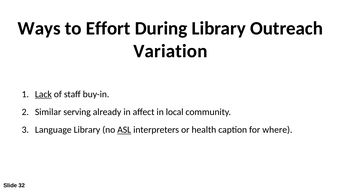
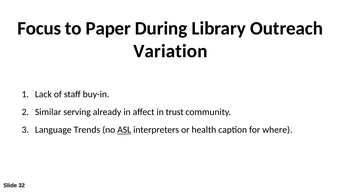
Ways: Ways -> Focus (39, 28)
Effort: Effort -> Paper (108, 28)
Lack underline: present -> none (43, 94)
local: local -> trust (175, 112)
Language Library: Library -> Trends (87, 130)
